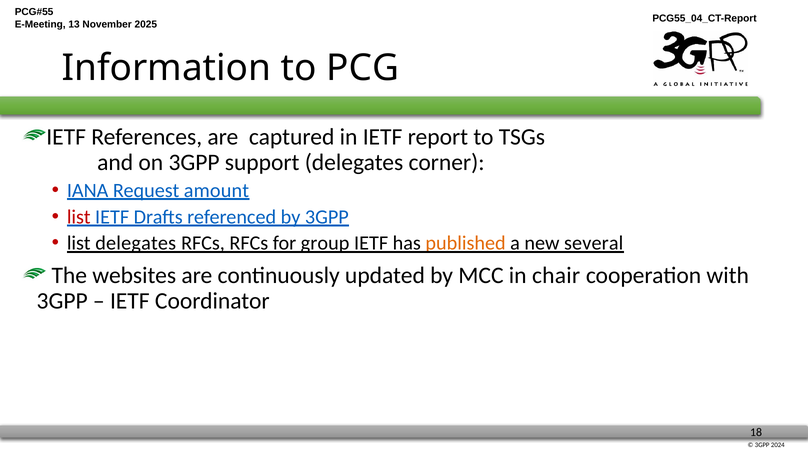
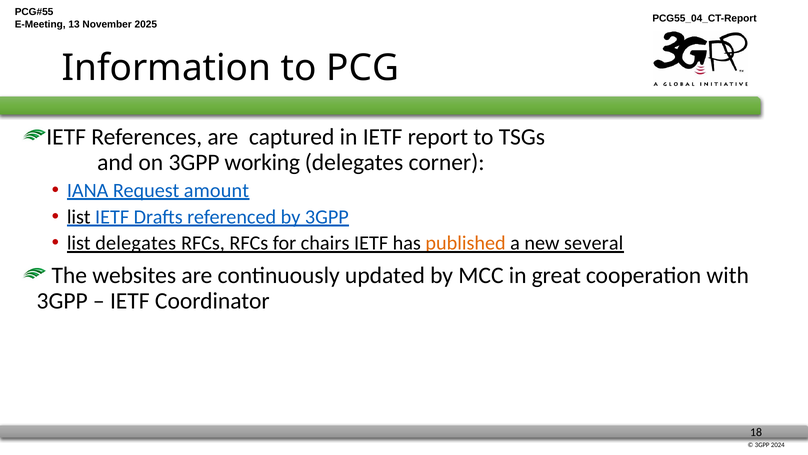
support: support -> working (262, 162)
list colour: red -> black (79, 217)
group: group -> chairs (325, 243)
chair: chair -> great (556, 275)
